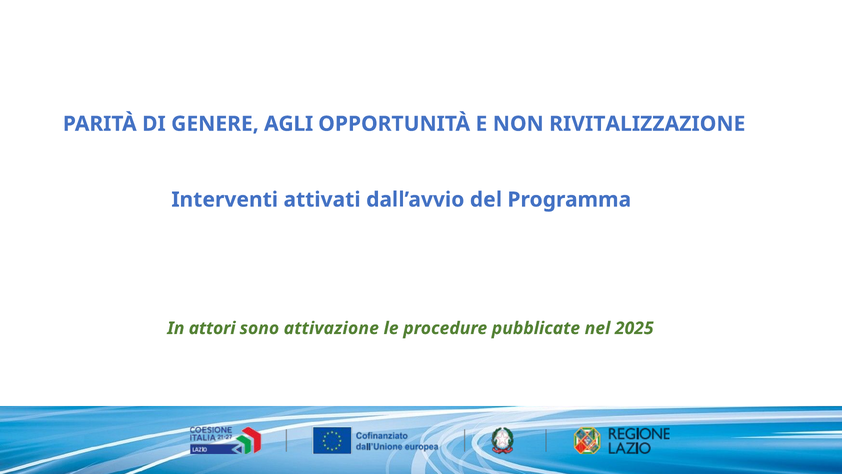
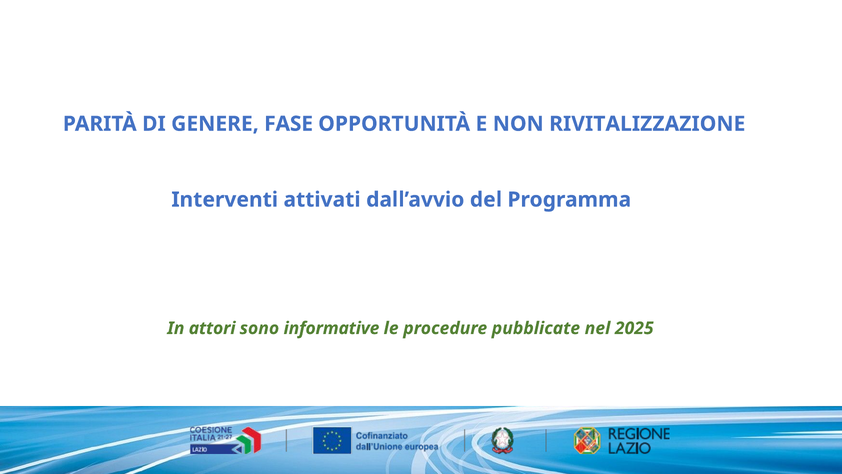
AGLI: AGLI -> FASE (289, 124)
attivazione: attivazione -> informative (331, 328)
